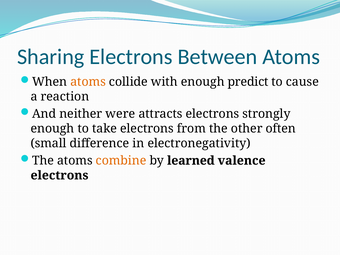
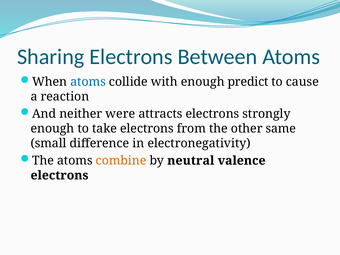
atoms colour: orange -> blue (88, 82)
often: often -> same (281, 129)
learned: learned -> neutral (191, 161)
